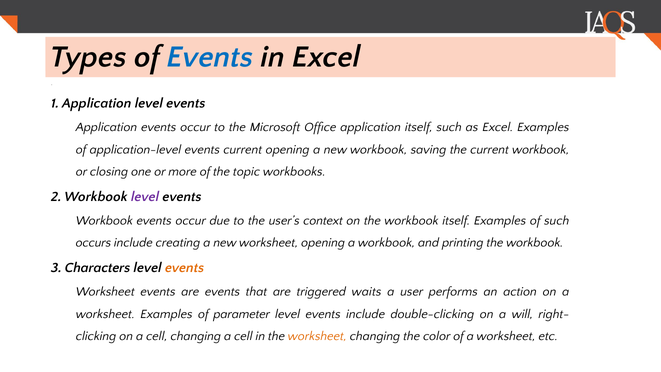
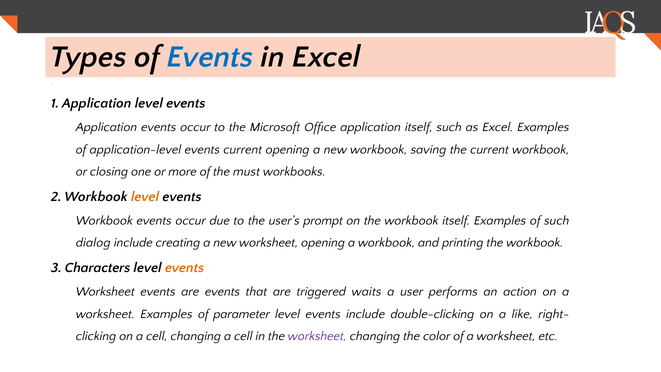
topic: topic -> must (247, 172)
level colour: purple -> orange (145, 197)
context: context -> prompt (323, 220)
occurs: occurs -> dialog (93, 243)
will: will -> like (522, 314)
worksheet colour: orange -> purple (317, 336)
